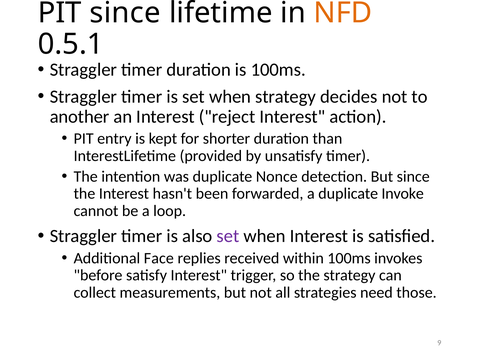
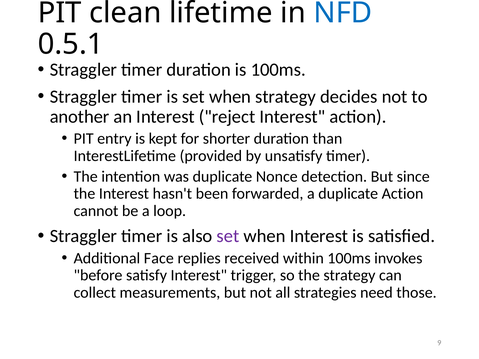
PIT since: since -> clean (125, 13)
NFD colour: orange -> blue (343, 13)
duplicate Invoke: Invoke -> Action (403, 194)
